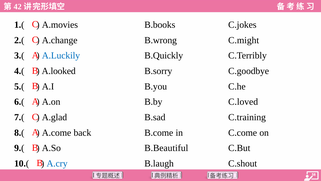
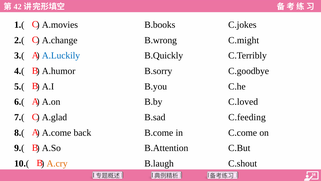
A.looked: A.looked -> A.humor (59, 71)
C.training: C.training -> C.feeding (247, 117)
B.Beautiful: B.Beautiful -> B.Attention (166, 148)
A.cry colour: blue -> orange (57, 163)
